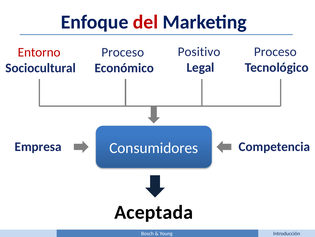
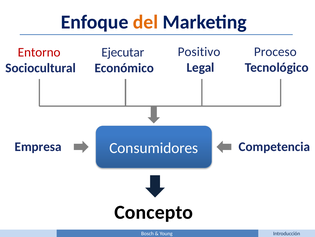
del colour: red -> orange (146, 22)
Proceso: Proceso -> Ejecutar (123, 52)
Aceptada: Aceptada -> Concepto (154, 212)
